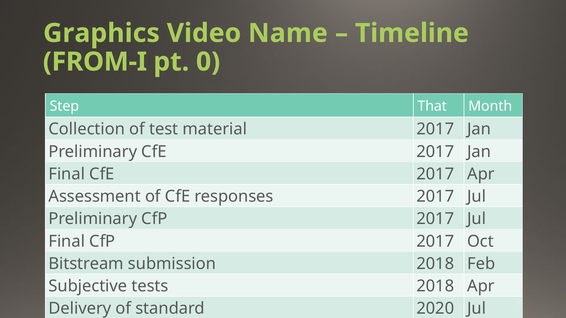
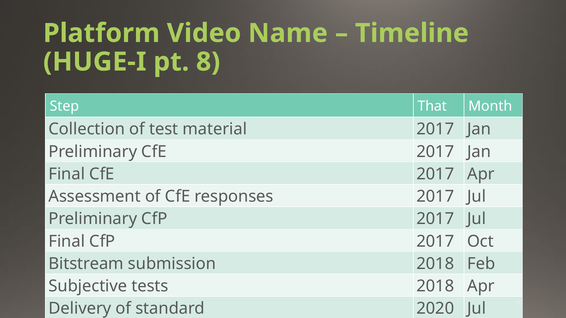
Graphics: Graphics -> Platform (102, 33)
FROM-I: FROM-I -> HUGE-I (95, 62)
0: 0 -> 8 (208, 62)
